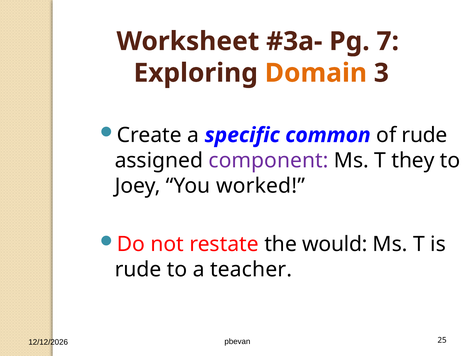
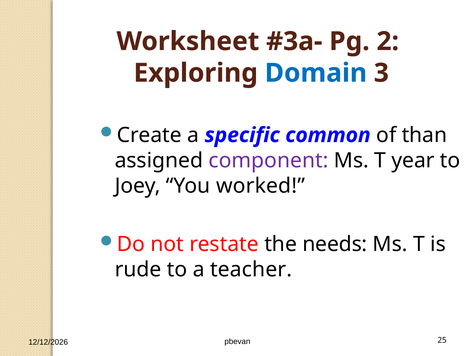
7: 7 -> 2 (388, 41)
Domain colour: orange -> blue (316, 73)
of rude: rude -> than (424, 135)
they: they -> year (413, 161)
would: would -> needs (335, 245)
